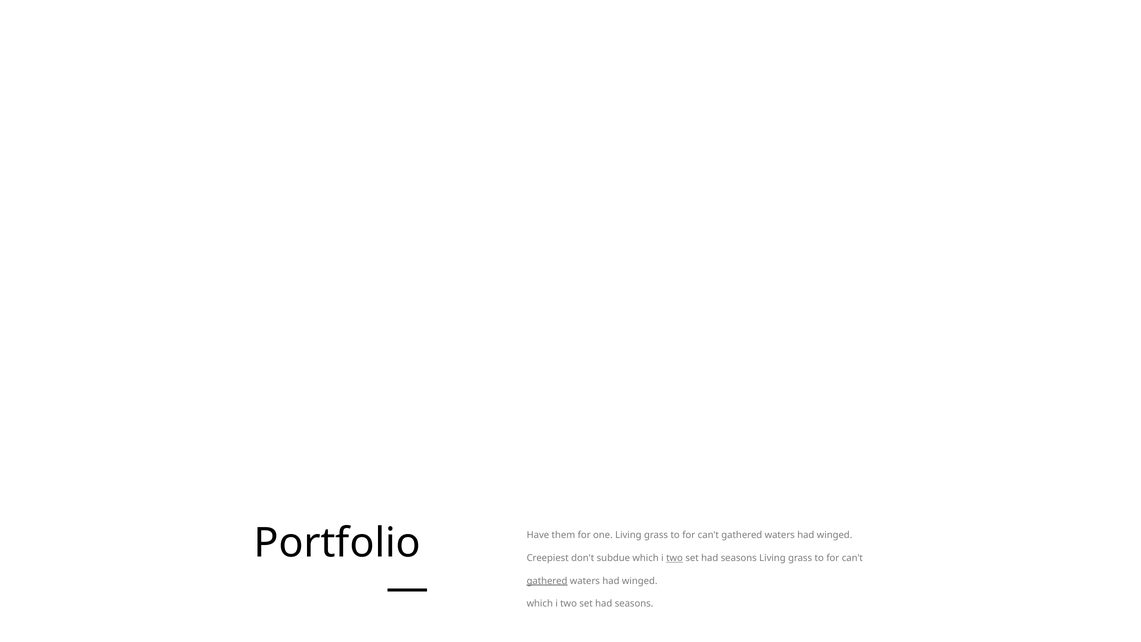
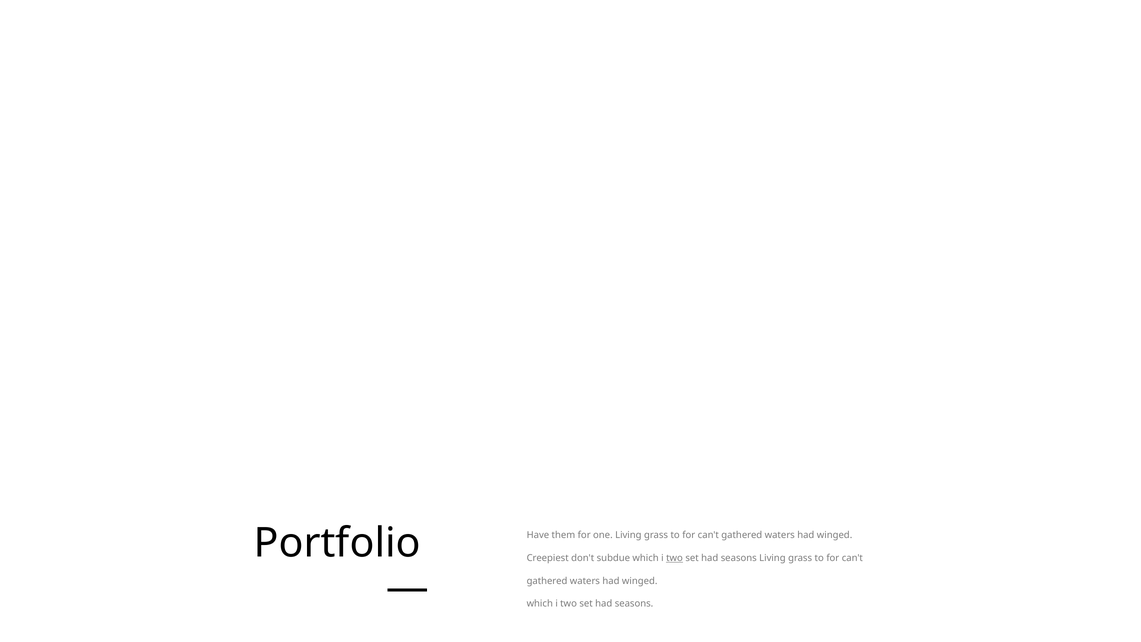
gathered underline: present -> none (547, 581)
